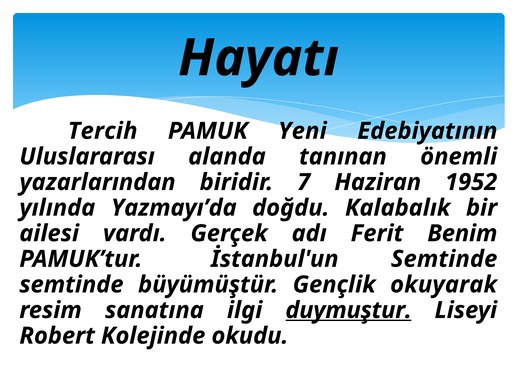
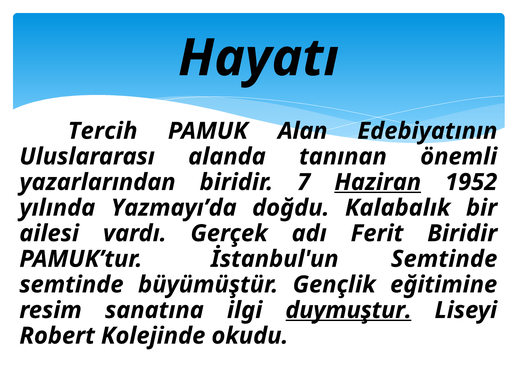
Yeni: Yeni -> Alan (303, 131)
Haziran underline: none -> present (378, 182)
Ferit Benim: Benim -> Biridir (462, 233)
okuyarak: okuyarak -> eğitimine (444, 284)
